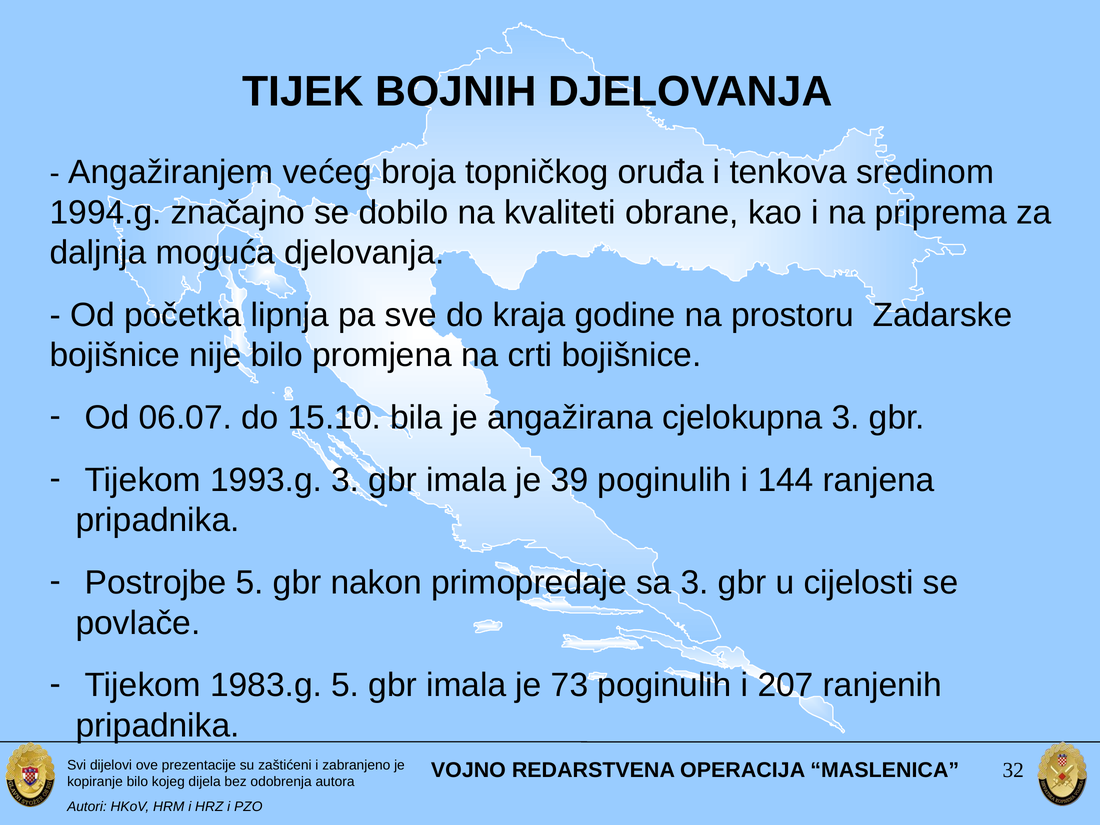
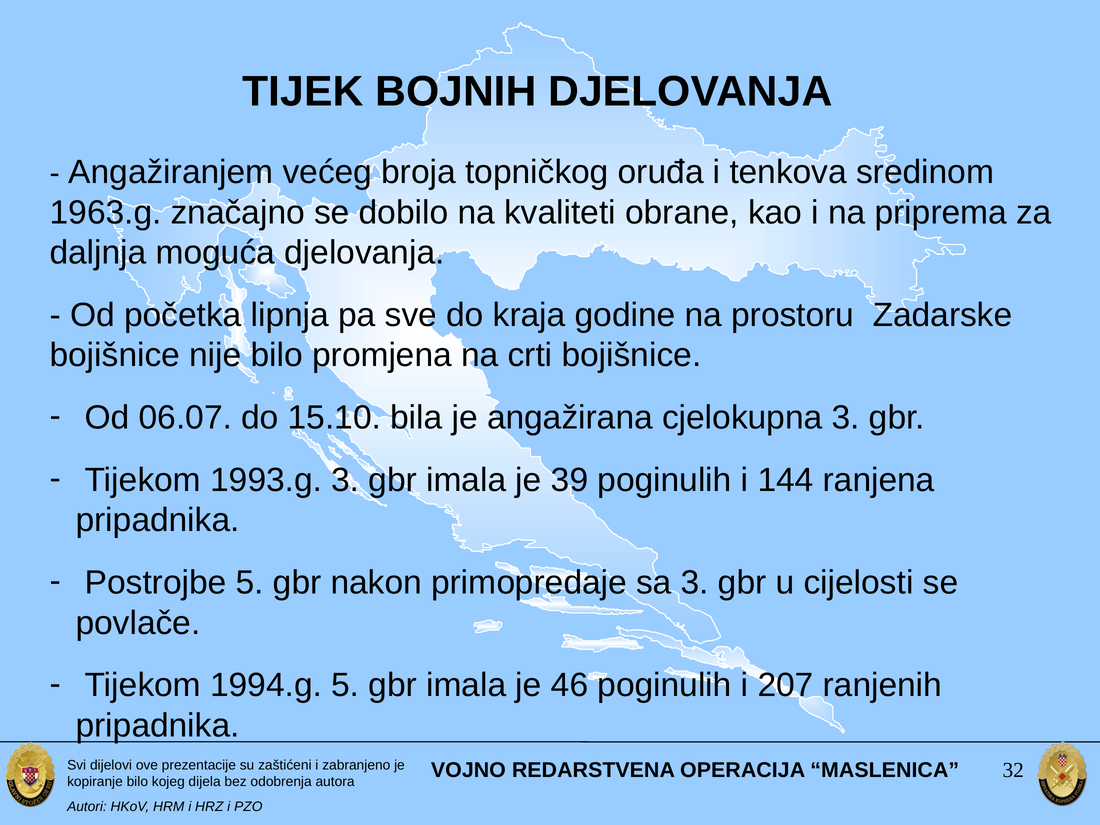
1994.g: 1994.g -> 1963.g (106, 212)
1983.g: 1983.g -> 1994.g (266, 685)
73: 73 -> 46 (570, 685)
